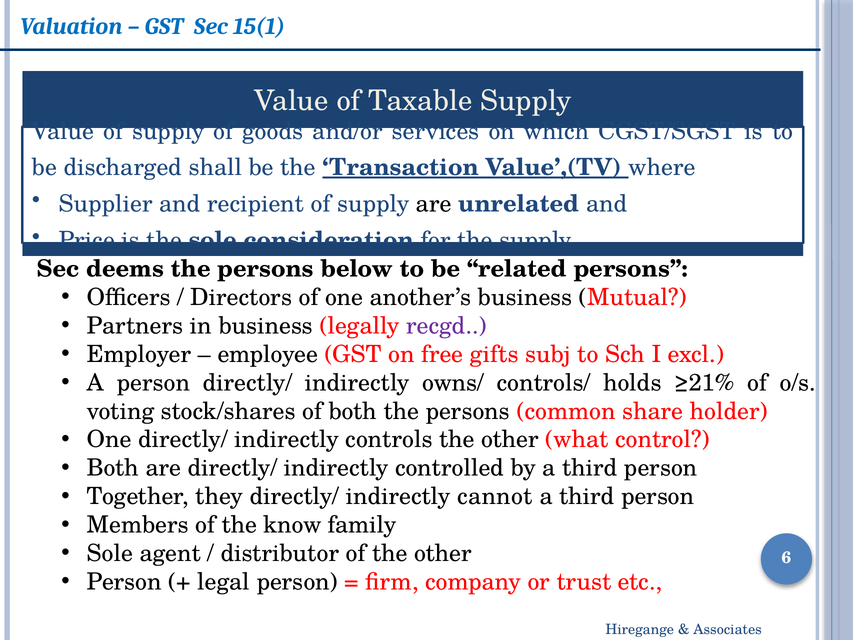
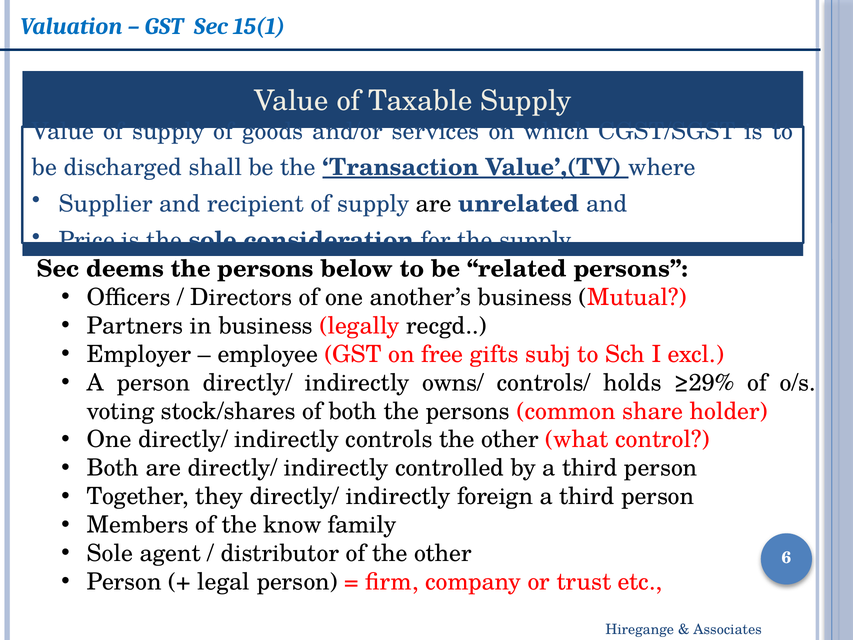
recgd colour: purple -> black (446, 326)
≥21%: ≥21% -> ≥29% (704, 383)
cannot: cannot -> foreign (495, 496)
